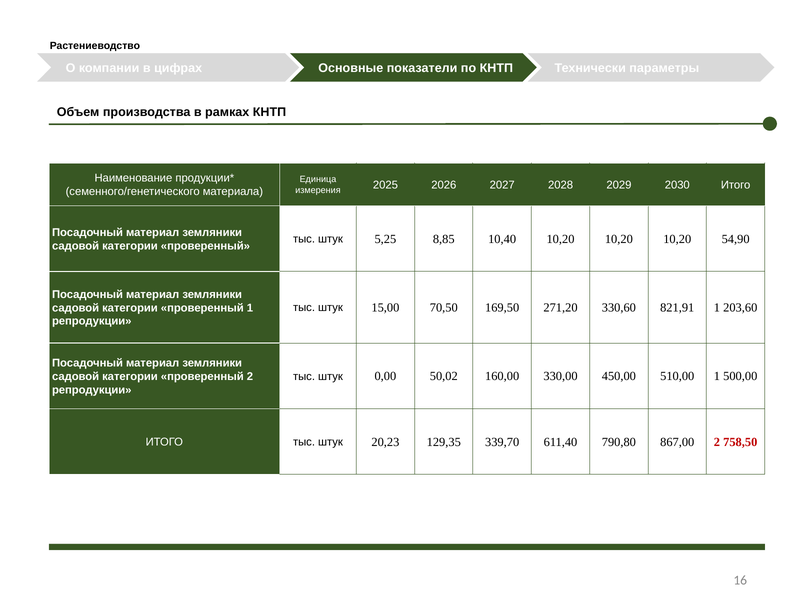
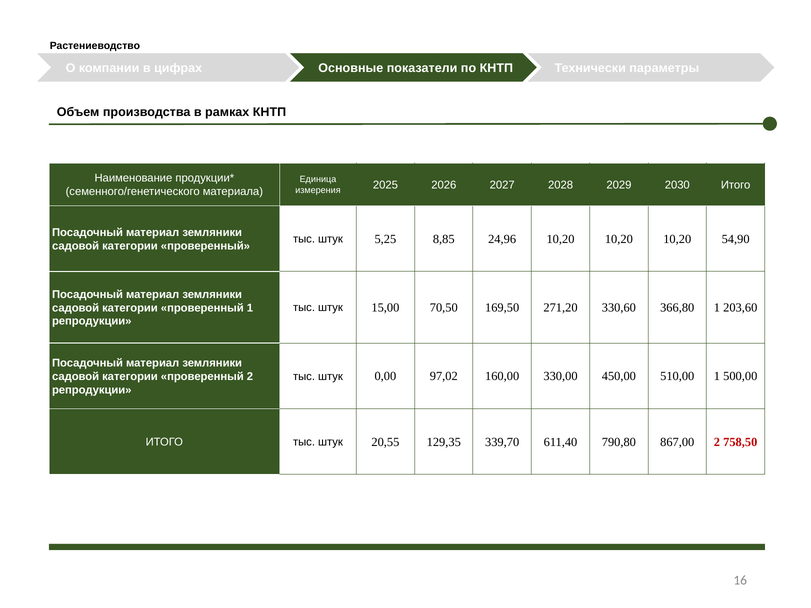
10,40: 10,40 -> 24,96 (502, 239)
821,91: 821,91 -> 366,80 (677, 308)
50,02: 50,02 -> 97,02 (444, 377)
20,23: 20,23 -> 20,55 (385, 442)
